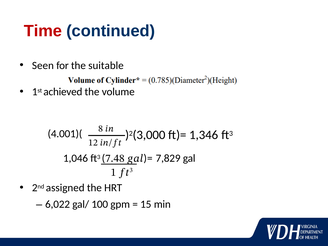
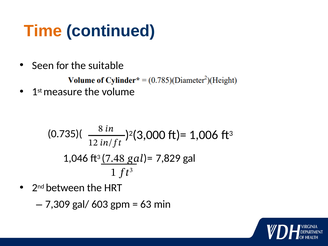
Time colour: red -> orange (43, 31)
achieved: achieved -> measure (63, 92)
4.001)(: 4.001)( -> 0.735)( (65, 134)
1,346: 1,346 -> 1,006 (204, 135)
assigned: assigned -> between (65, 188)
6,022: 6,022 -> 7,309 (58, 204)
100: 100 -> 603 (100, 204)
15: 15 -> 63 (146, 204)
